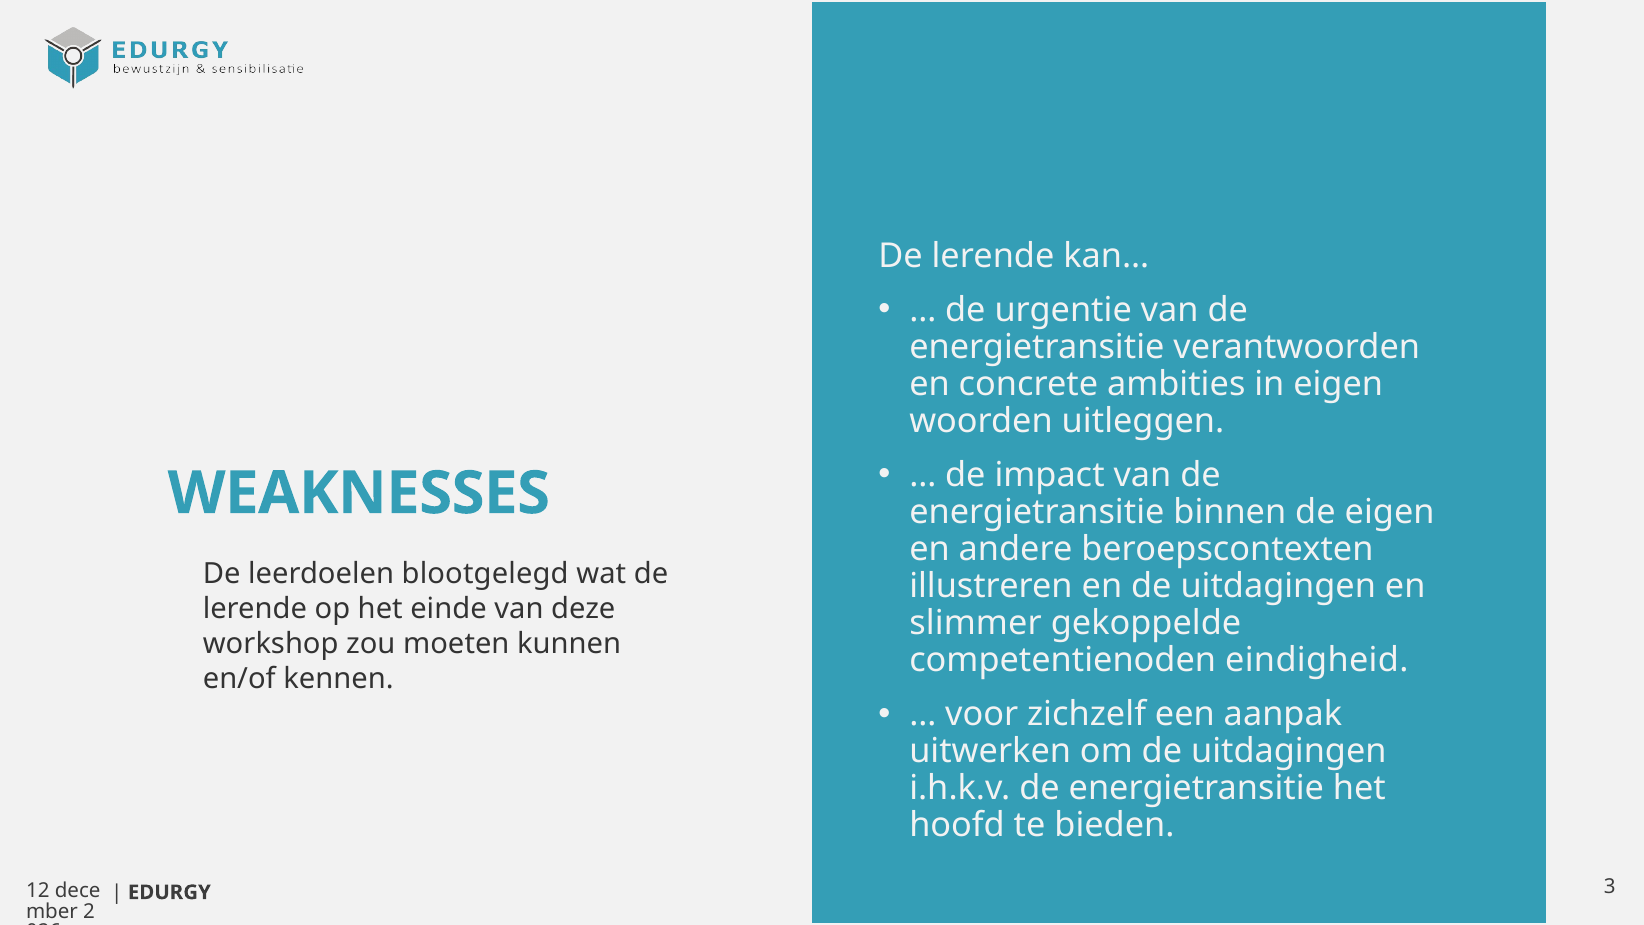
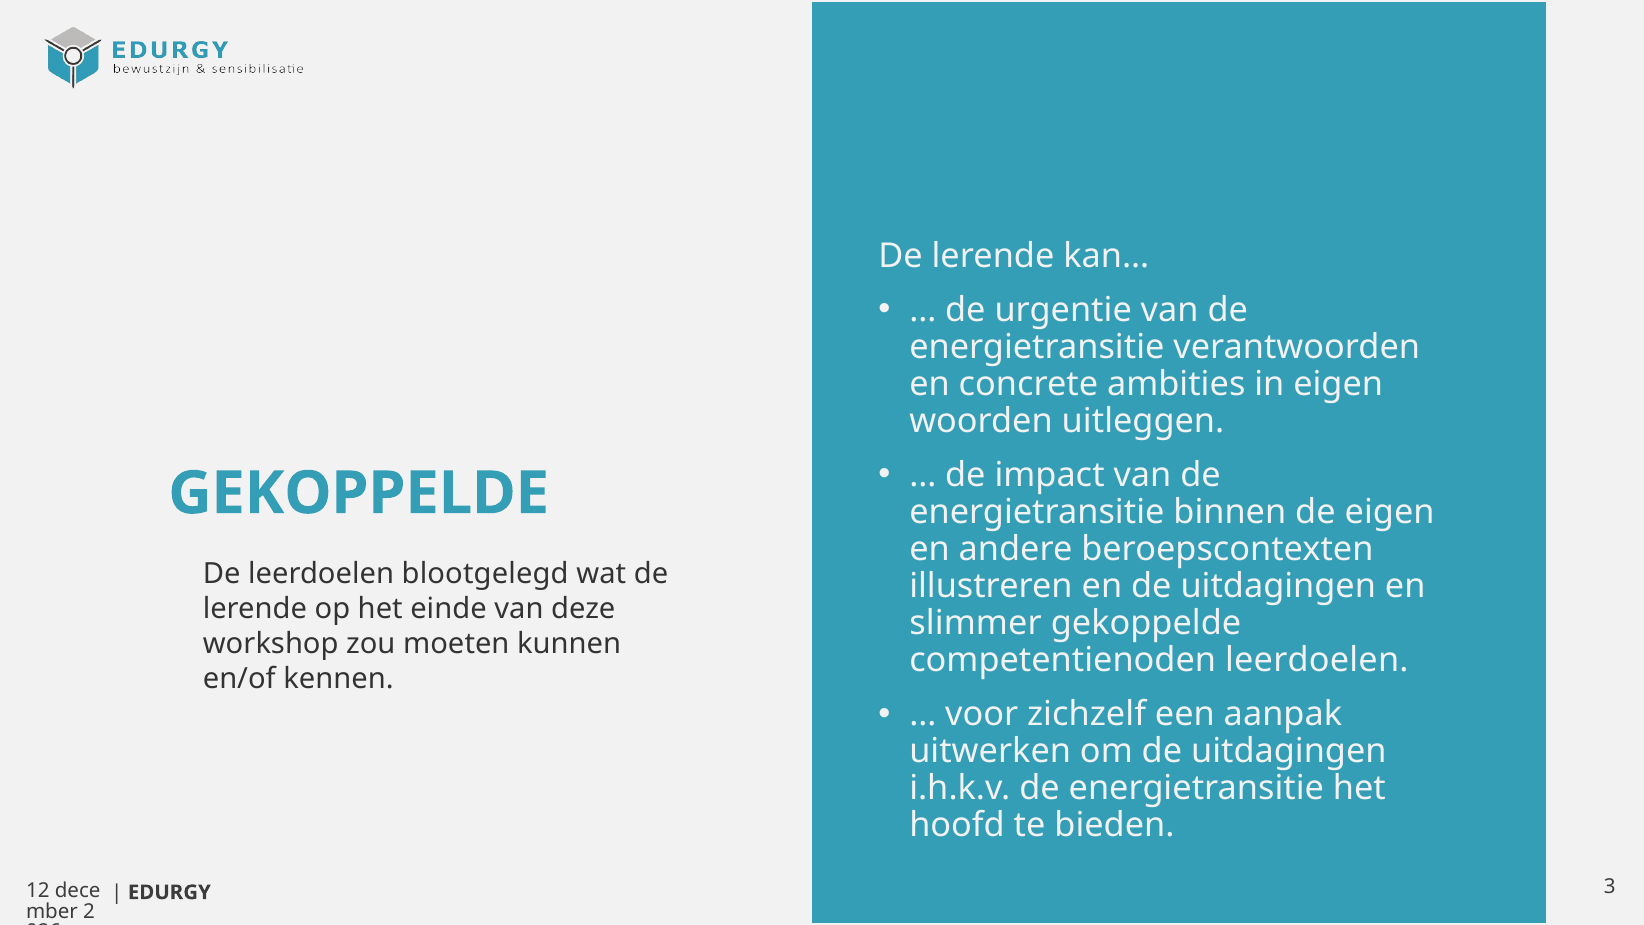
WEAKNESSES: WEAKNESSES -> GEKOPPELDE (359, 493)
competentienoden eindigheid: eindigheid -> leerdoelen (1317, 660)
